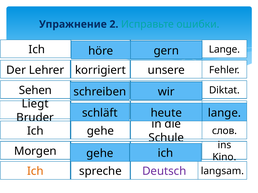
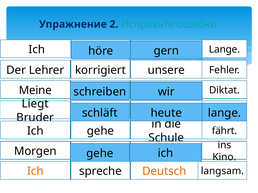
Sehen: Sehen -> Meine (35, 91)
слов: слов -> fährt (224, 131)
Deutsch colour: purple -> orange (164, 172)
